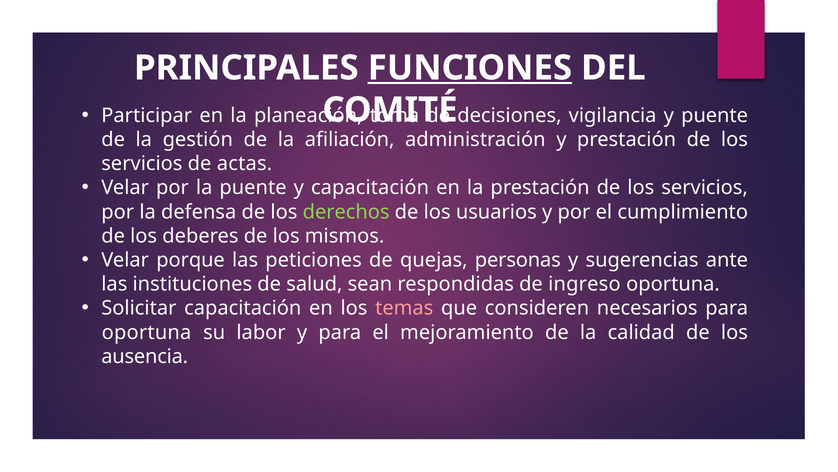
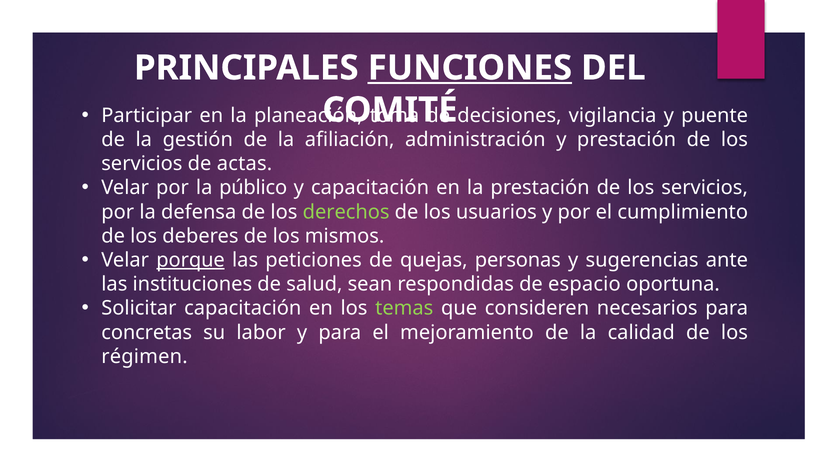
la puente: puente -> público (253, 188)
porque underline: none -> present (191, 260)
ingreso: ingreso -> espacio (584, 284)
temas colour: pink -> light green (404, 308)
oportuna: oportuna -> concretas (147, 332)
ausencia: ausencia -> régimen (145, 356)
